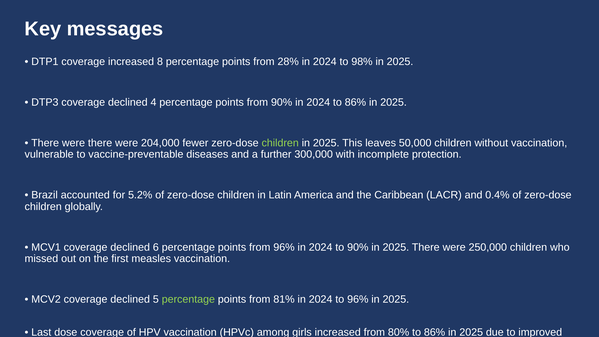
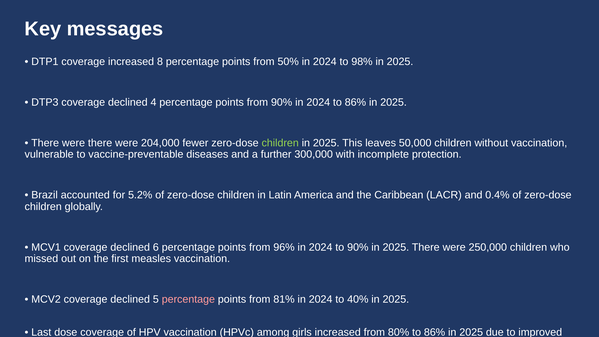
28%: 28% -> 50% (288, 62)
percentage colour: light green -> pink (188, 299)
to 96%: 96% -> 40% (358, 299)
